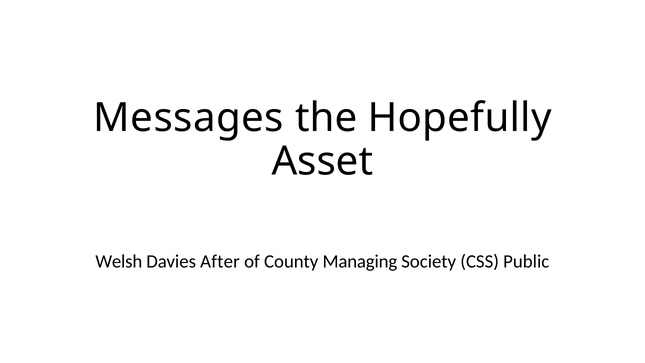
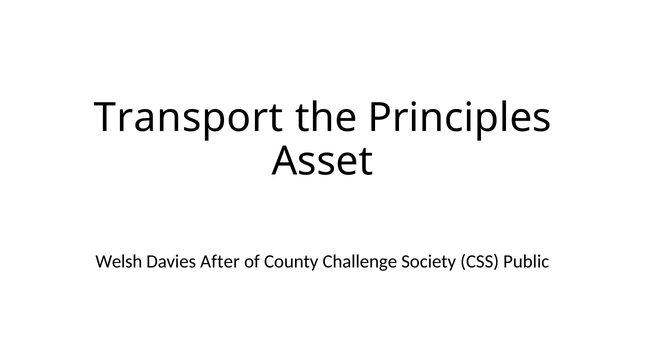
Messages: Messages -> Transport (189, 118)
Hopefully: Hopefully -> Principles (460, 118)
Managing: Managing -> Challenge (360, 262)
